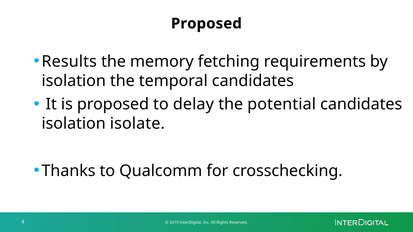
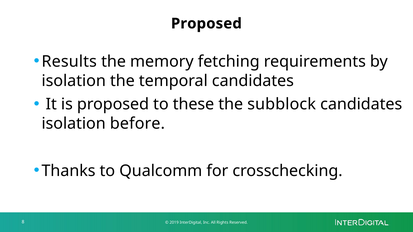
delay: delay -> these (193, 104)
potential: potential -> subblock (282, 104)
isolate: isolate -> before (137, 124)
